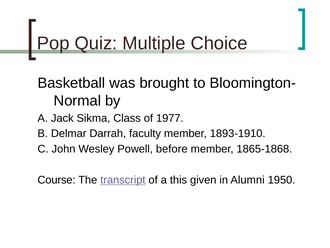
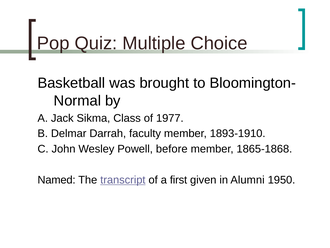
Course: Course -> Named (57, 180)
this: this -> first (179, 180)
